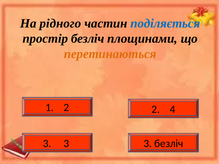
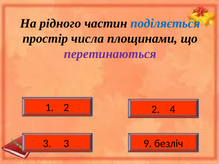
простір безліч: безліч -> числа (88, 39)
перетинаються colour: orange -> purple (110, 54)
3 3 3: 3 -> 9 (148, 144)
